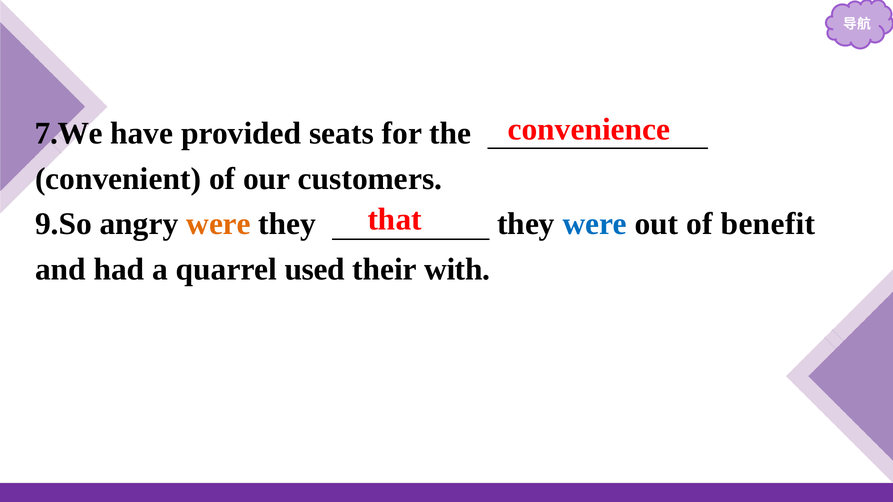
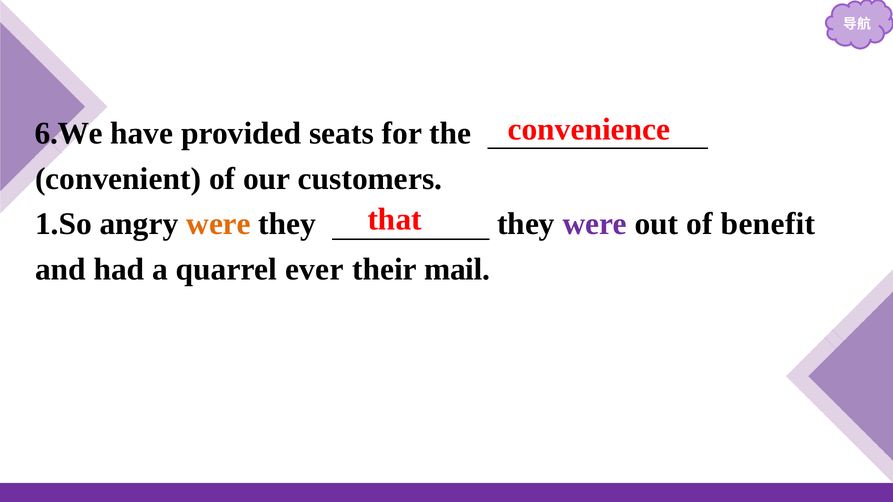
7.We: 7.We -> 6.We (69, 133)
9.So: 9.So -> 1.So (63, 224)
were colour: blue -> purple (595, 224)
used: used -> ever (314, 269)
with: with -> mail (457, 269)
